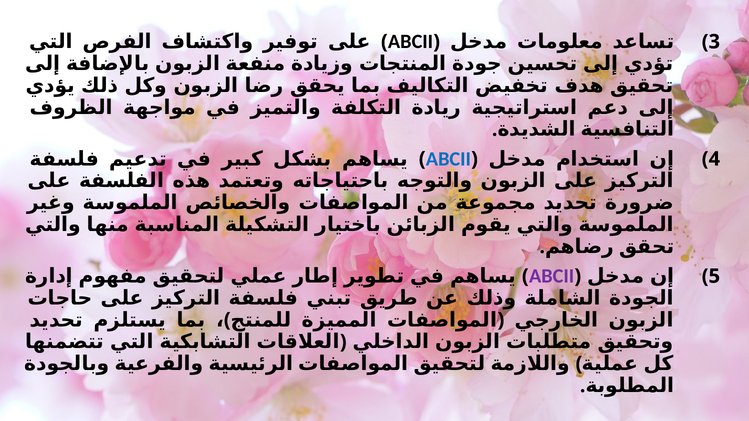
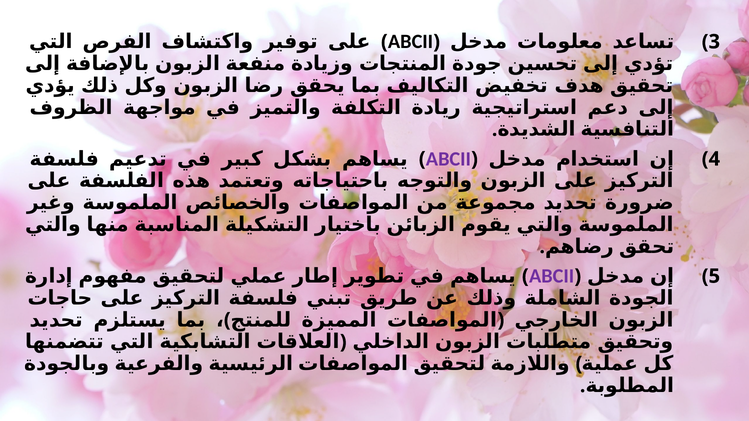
ABCII colour: blue -> purple (448, 159)
